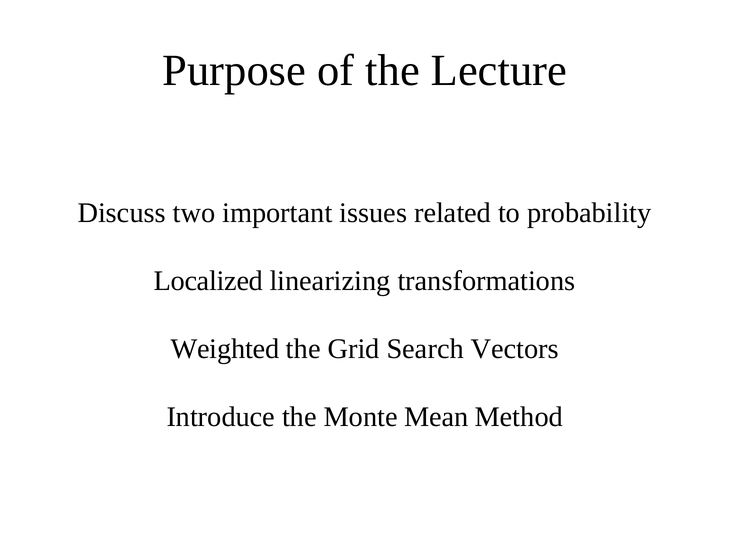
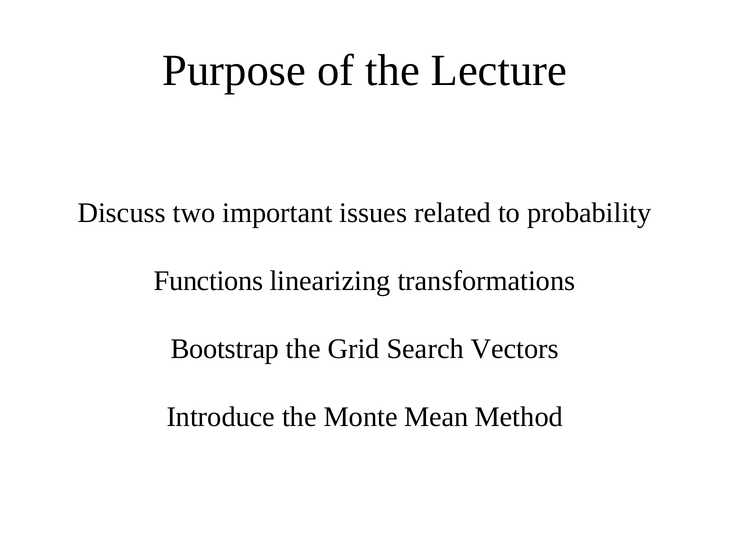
Localized: Localized -> Functions (208, 281)
Weighted: Weighted -> Bootstrap (225, 349)
